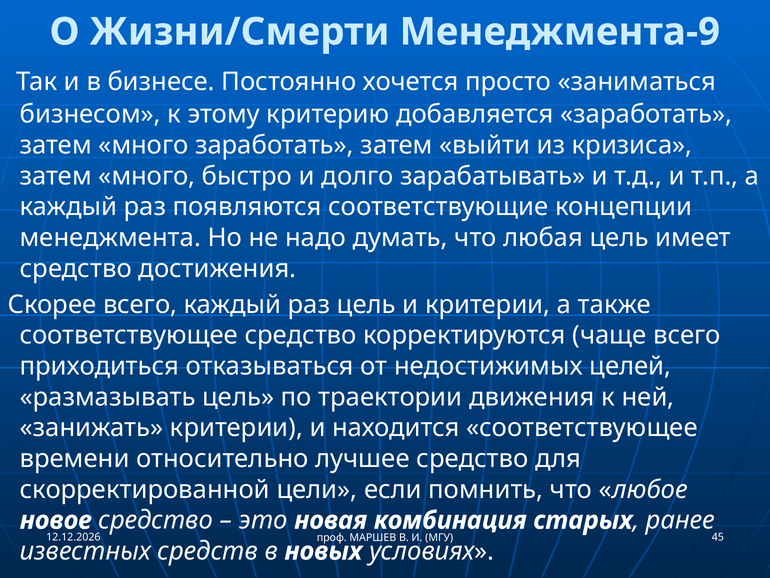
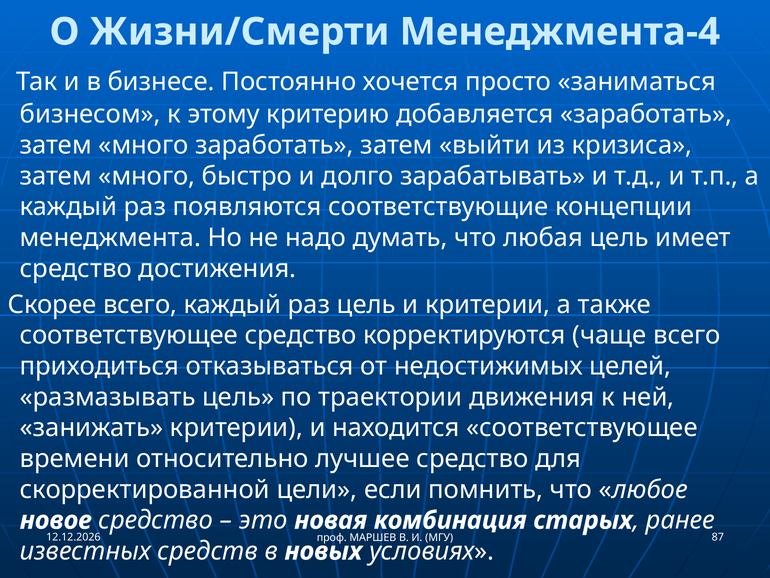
Менеджмента-9: Менеджмента-9 -> Менеджмента-4 (560, 32)
45: 45 -> 87 (718, 537)
